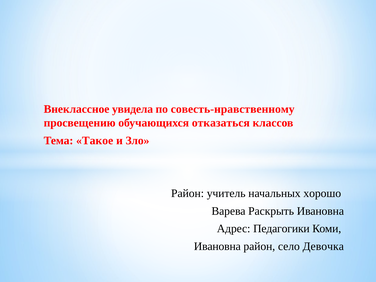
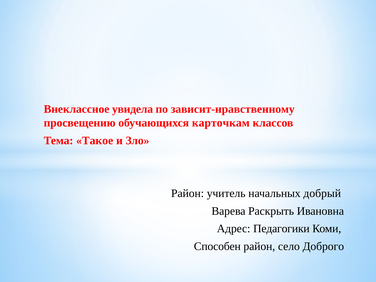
совесть-нравственному: совесть-нравственному -> зависит-нравственному (233, 109)
отказаться: отказаться -> карточкам (221, 123)
хорошо: хорошо -> добрый (322, 193)
Ивановна: Ивановна -> Способен (217, 246)
Девочка: Девочка -> Доброго (323, 246)
